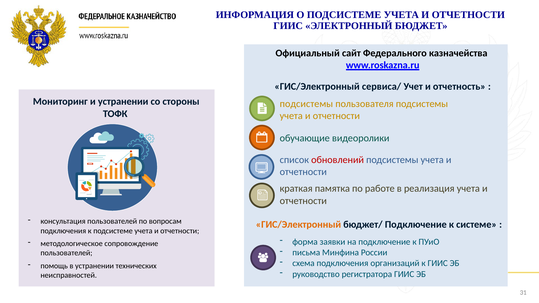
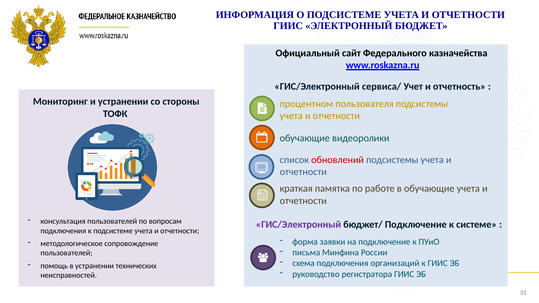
подсистемы: подсистемы -> процентном (306, 104)
в реализация: реализация -> обучающие (429, 189)
ГИС/Электронный colour: orange -> purple (298, 224)
